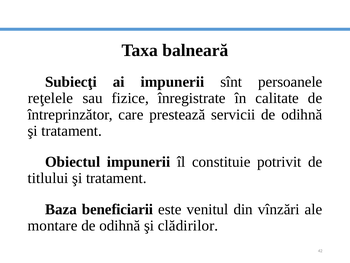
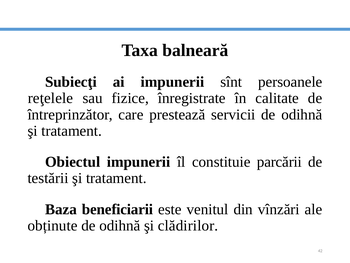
potrivit: potrivit -> parcării (279, 162)
titlului: titlului -> testării (48, 178)
montare: montare -> obținute (53, 225)
